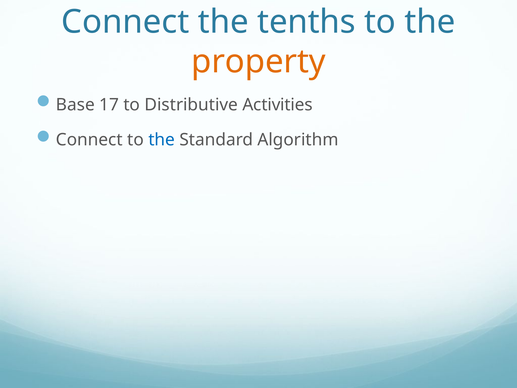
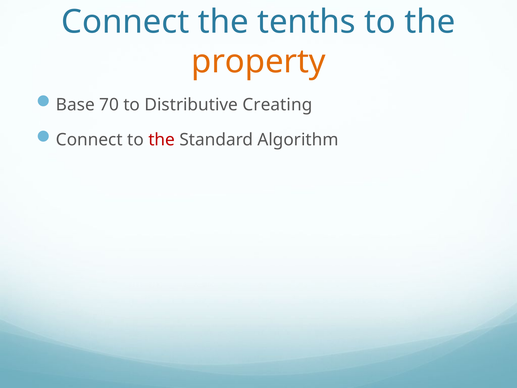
17: 17 -> 70 (109, 105)
Activities: Activities -> Creating (277, 105)
the colour: blue -> red (162, 140)
